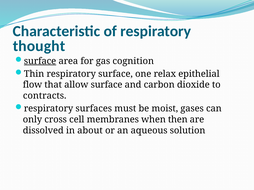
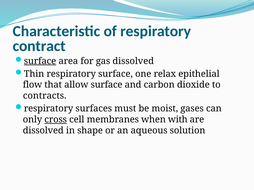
thought: thought -> contract (39, 46)
gas cognition: cognition -> dissolved (133, 61)
cross underline: none -> present (56, 120)
then: then -> with (178, 120)
about: about -> shape (90, 131)
